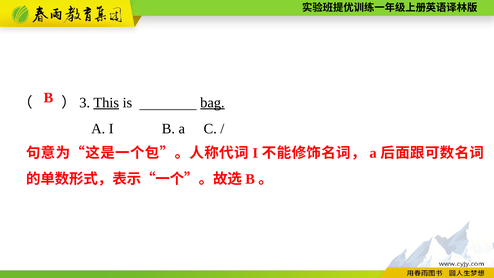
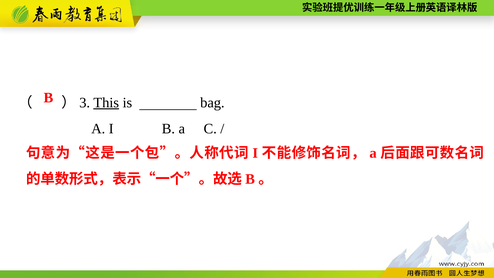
bag underline: present -> none (212, 103)
